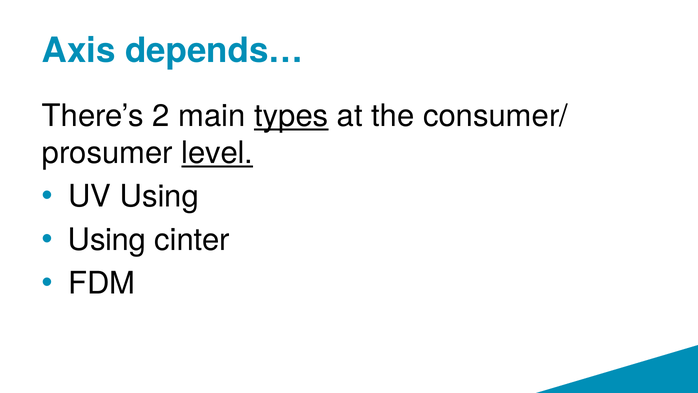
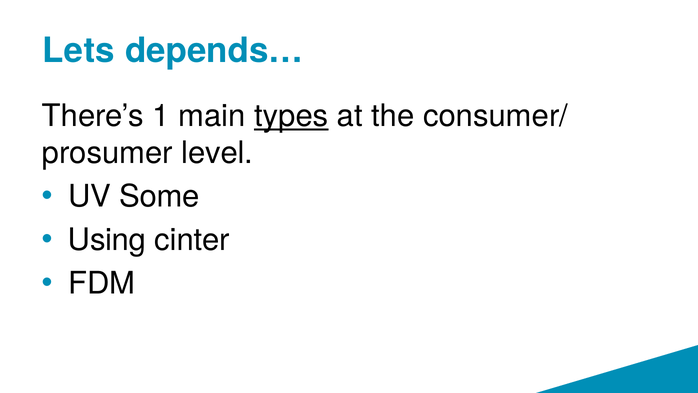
Axis: Axis -> Lets (78, 51)
2: 2 -> 1 (161, 116)
level underline: present -> none (217, 153)
UV Using: Using -> Some (159, 197)
